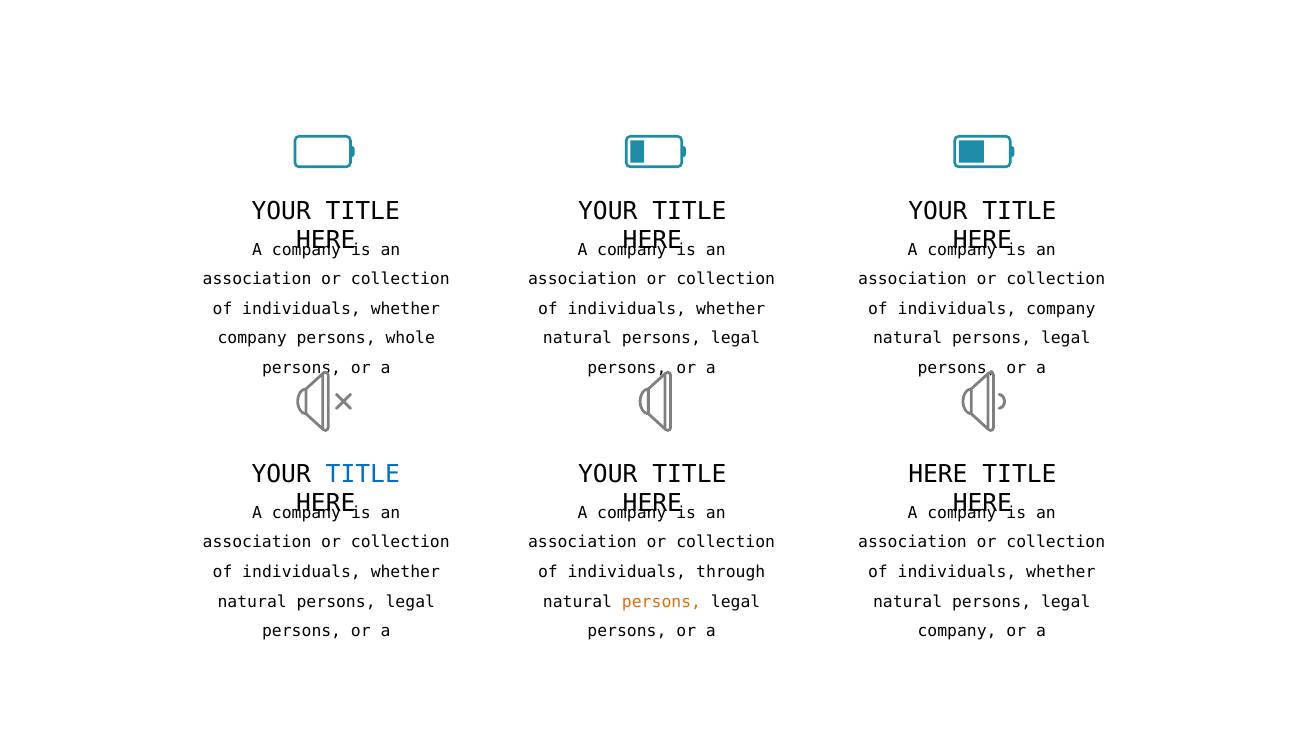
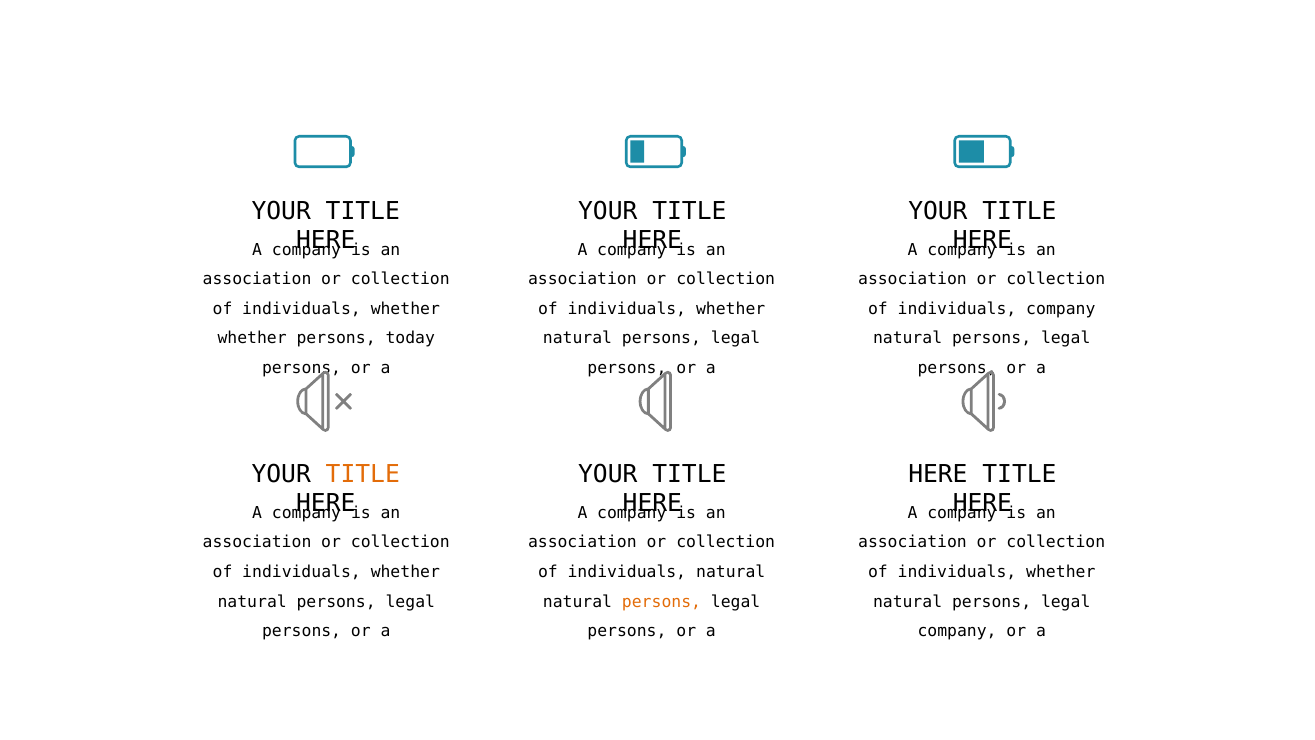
company: company -> whether (252, 338)
whole: whole -> today (410, 338)
TITLE colour: blue -> orange (363, 474)
individuals through: through -> natural (731, 572)
